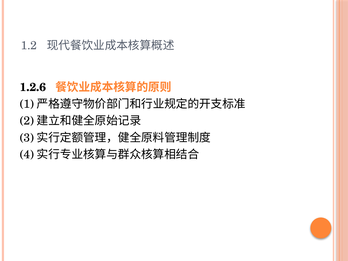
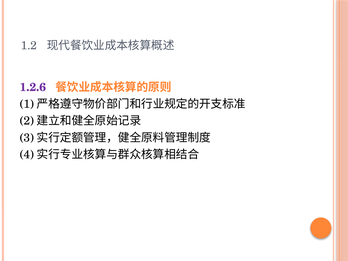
1.2.6 colour: black -> purple (33, 87)
